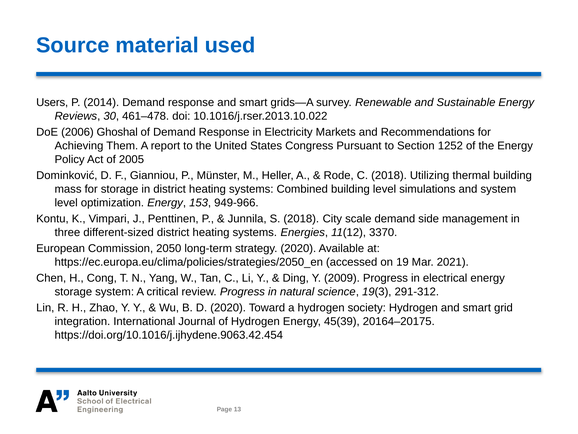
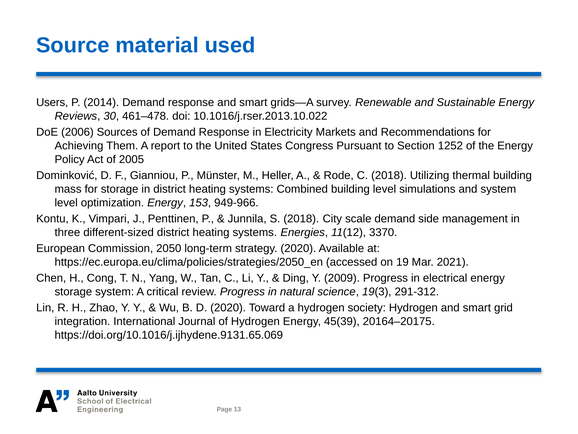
Ghoshal: Ghoshal -> Sources (117, 132)
https://doi.org/10.1016/j.ijhydene.9063.42.454: https://doi.org/10.1016/j.ijhydene.9063.42.454 -> https://doi.org/10.1016/j.ijhydene.9131.65.069 (169, 335)
